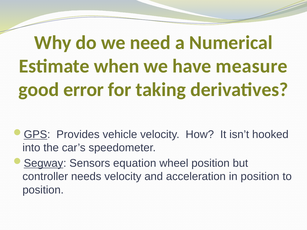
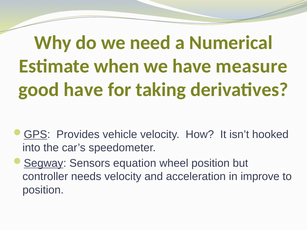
good error: error -> have (83, 90)
in position: position -> improve (260, 177)
